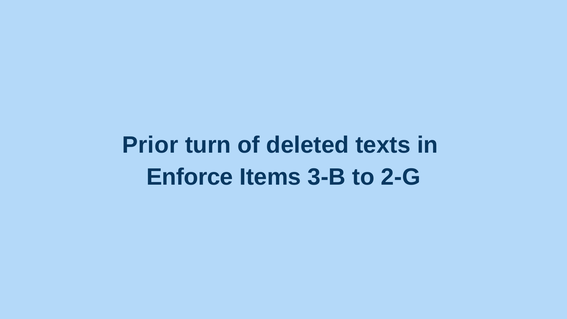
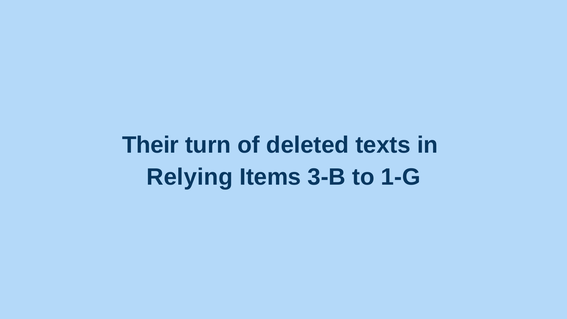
Prior: Prior -> Their (150, 145)
Enforce: Enforce -> Relying (190, 177)
2-G: 2-G -> 1-G (401, 177)
